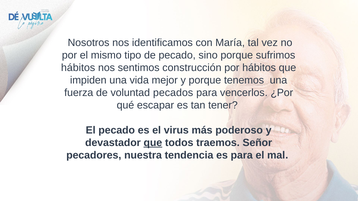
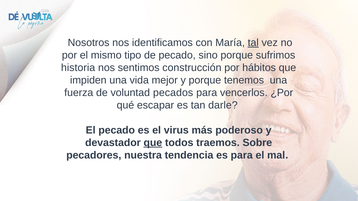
tal underline: none -> present (253, 43)
hábitos: hábitos -> historia (78, 68)
tener: tener -> darle (223, 105)
Señor: Señor -> Sobre (257, 143)
